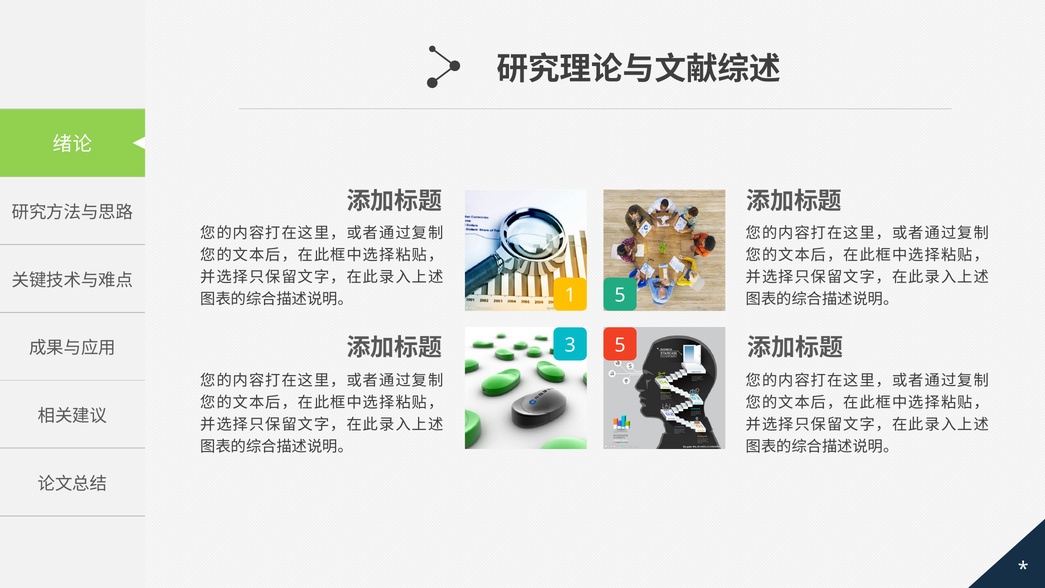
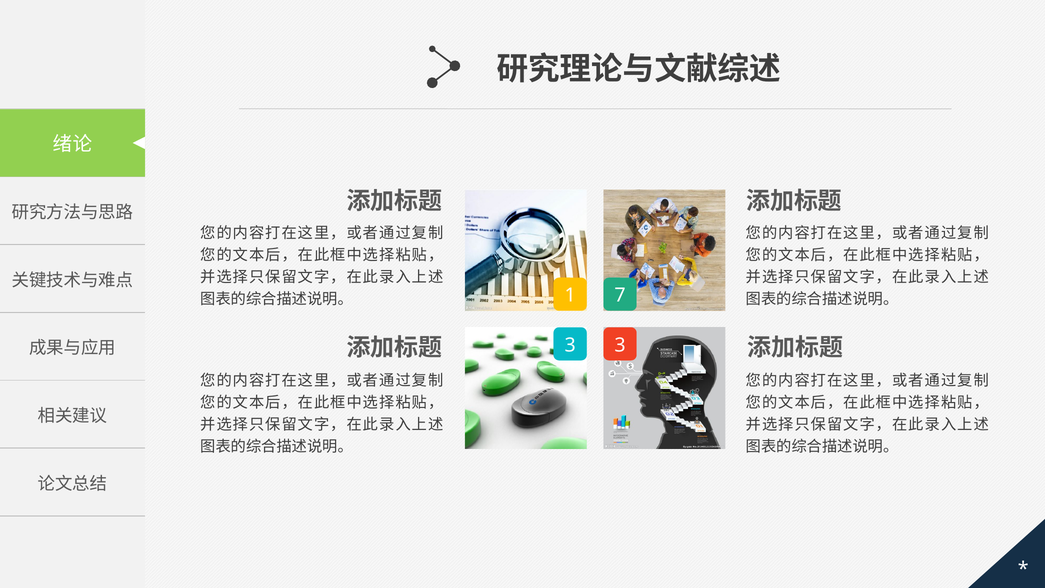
1 5: 5 -> 7 (620, 295)
3 5: 5 -> 3 (620, 345)
